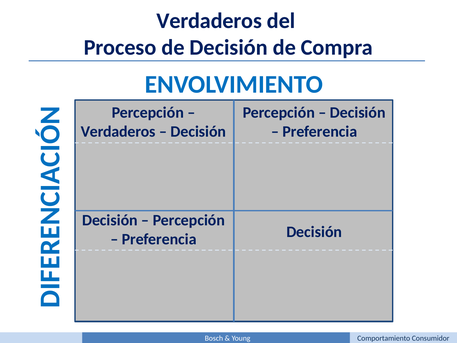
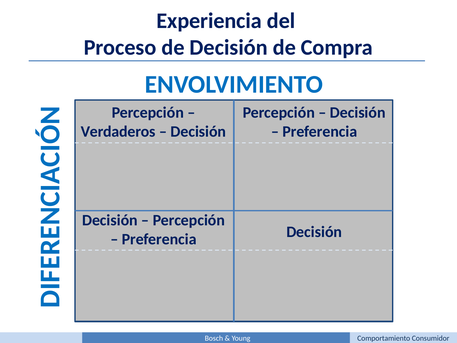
Verdaderos: Verdaderos -> Experiencia (209, 21)
